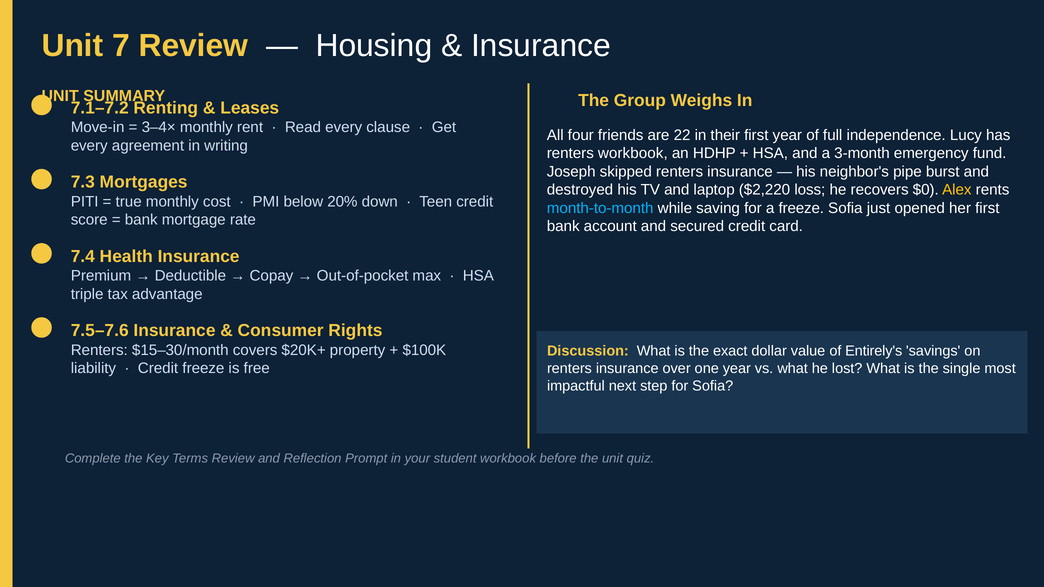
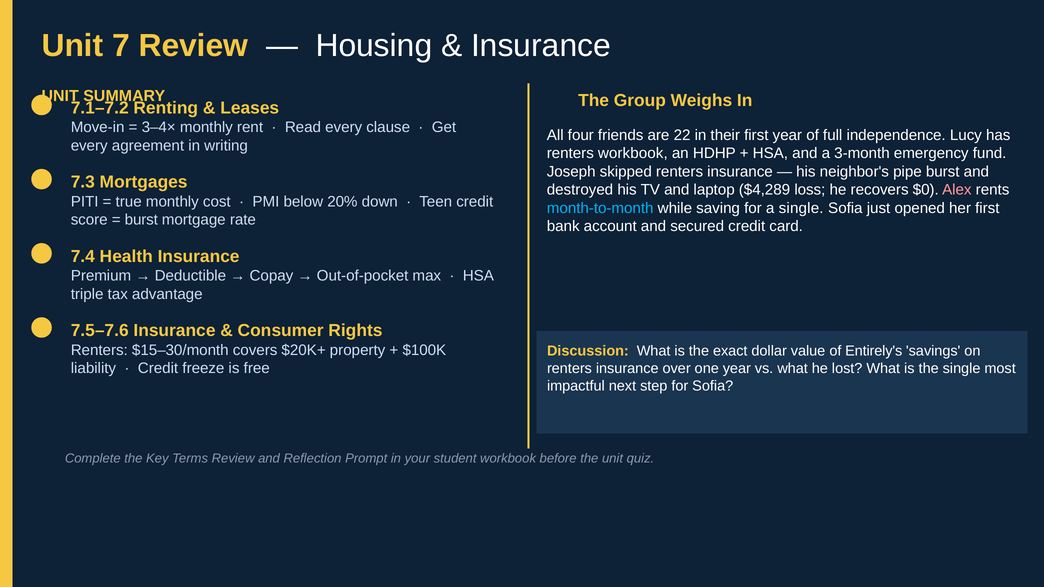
$2,220: $2,220 -> $4,289 (764, 190)
Alex colour: yellow -> pink (957, 190)
a freeze: freeze -> single (801, 208)
bank: bank -> burst (141, 220)
